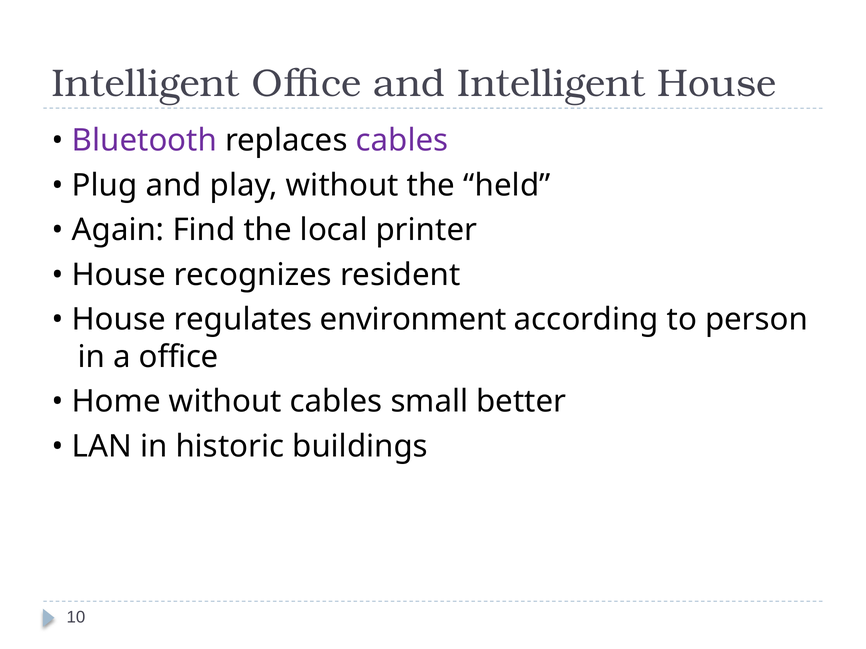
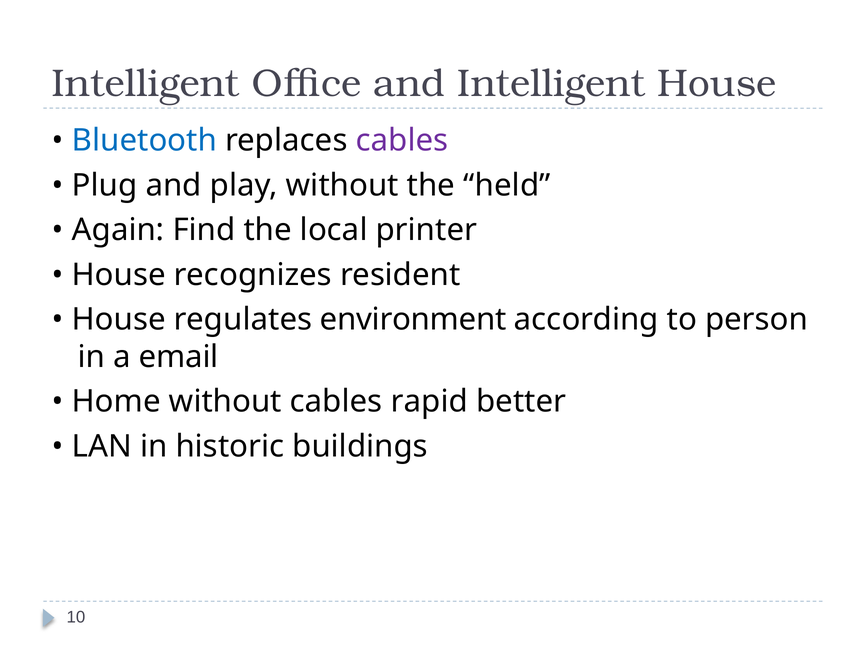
Bluetooth colour: purple -> blue (144, 141)
a office: office -> email (179, 357)
small: small -> rapid (429, 402)
